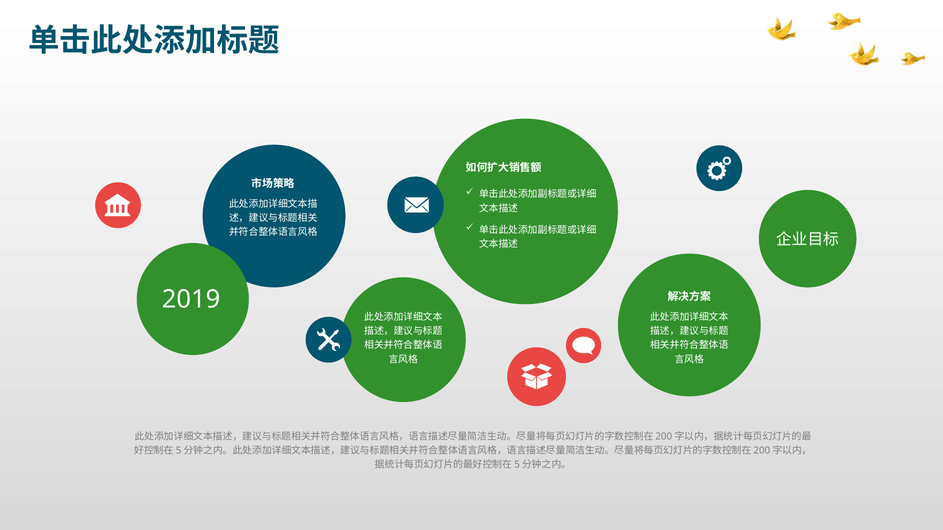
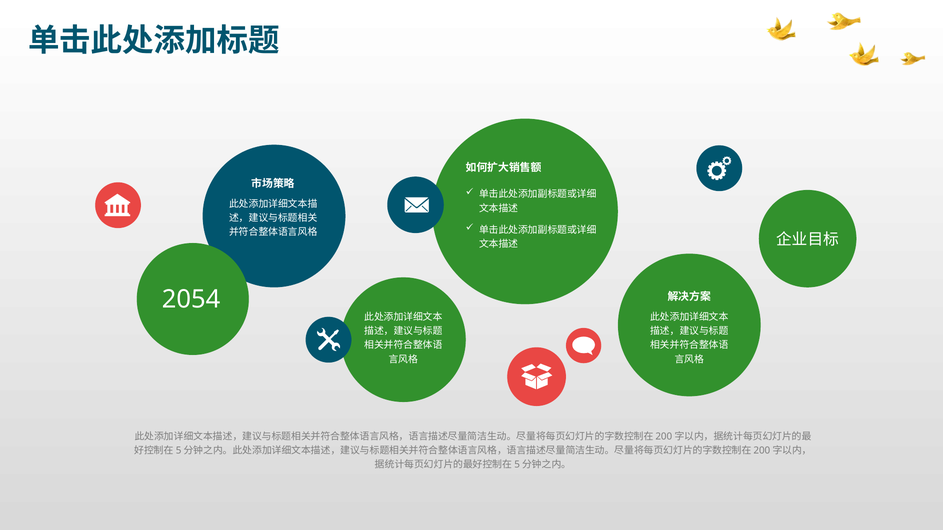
2019: 2019 -> 2054 (191, 300)
